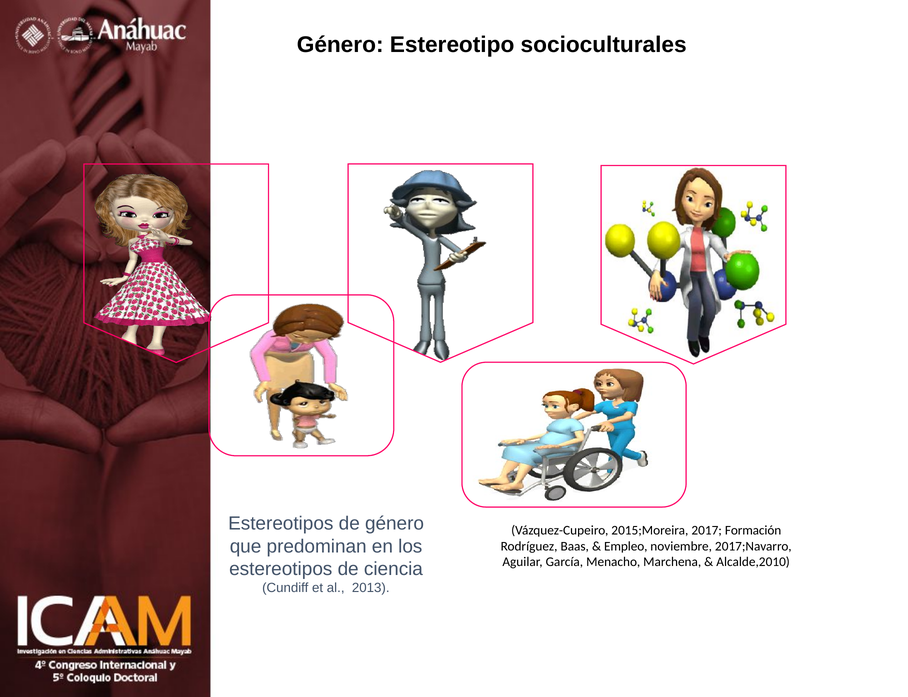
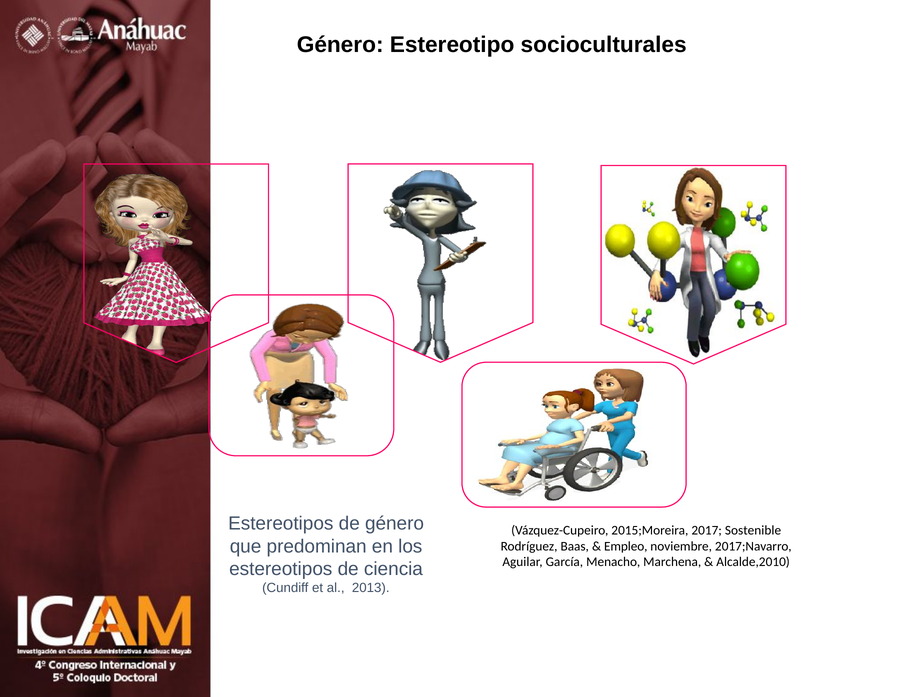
Formación: Formación -> Sostenible (753, 530)
